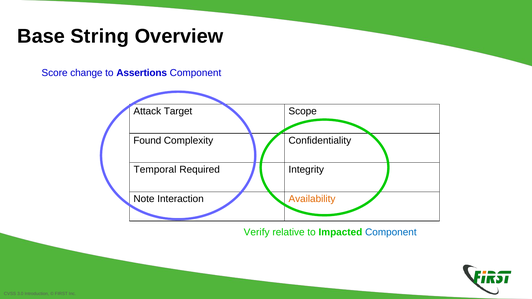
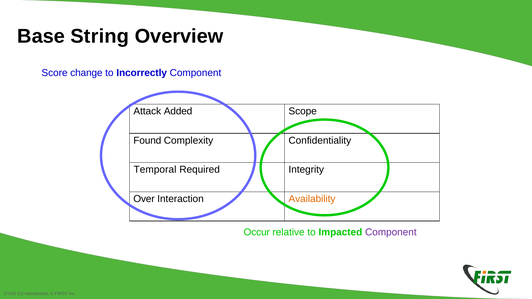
Assertions: Assertions -> Incorrectly (142, 73)
Target: Target -> Added (178, 111)
Note: Note -> Over (144, 199)
Verify: Verify -> Occur (257, 233)
Component colour: blue -> purple (391, 233)
